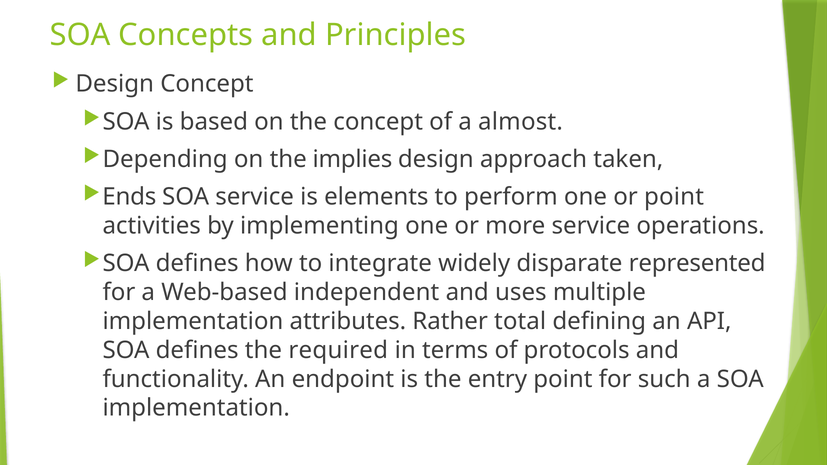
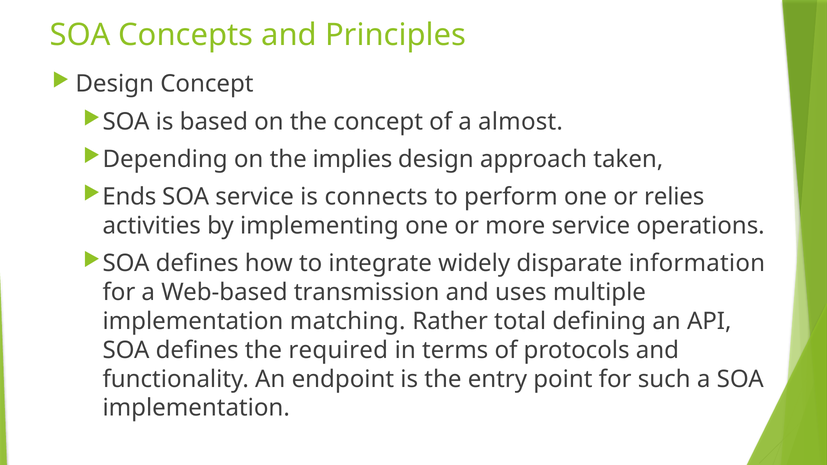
elements: elements -> connects (376, 197)
or point: point -> relies (674, 197)
represented: represented -> information (697, 263)
independent: independent -> transmission (367, 292)
attributes: attributes -> matching (348, 321)
